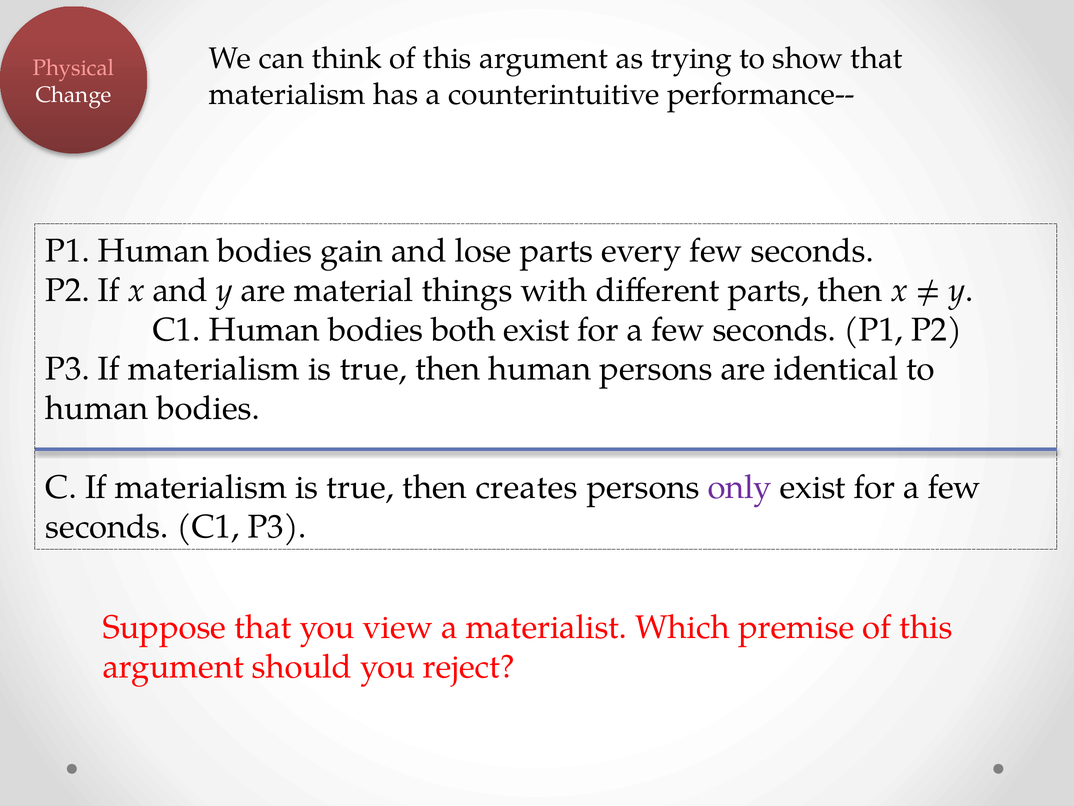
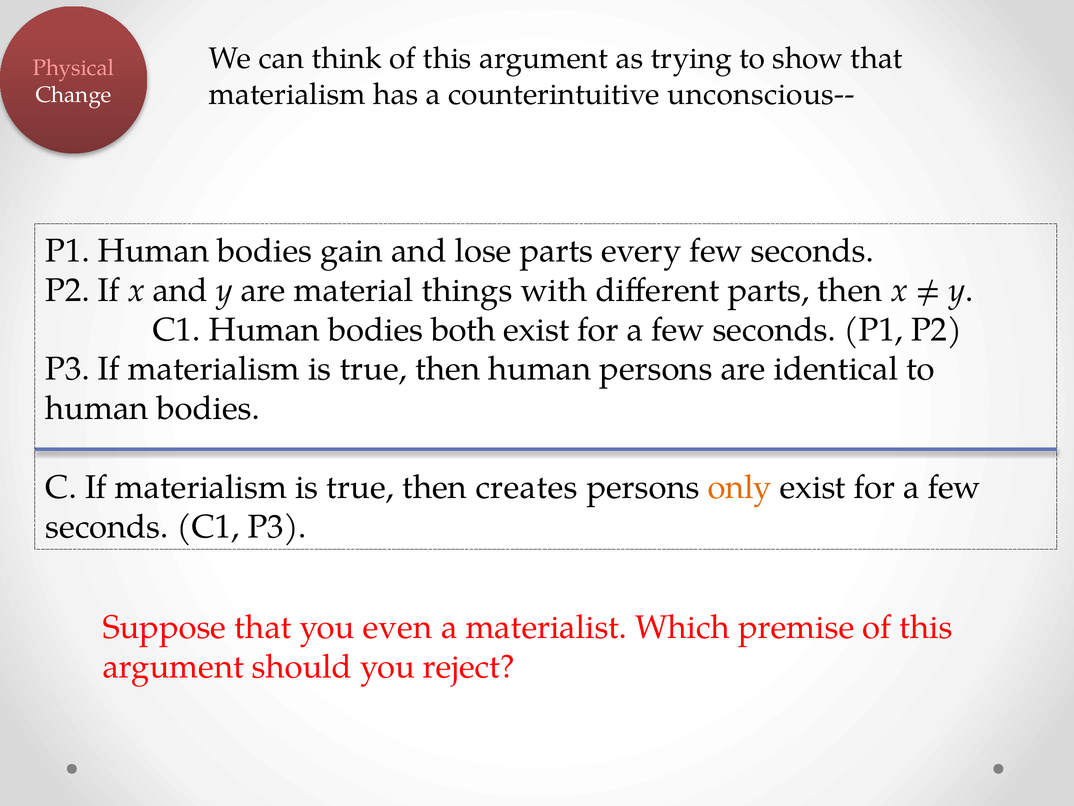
performance--: performance-- -> unconscious-- (761, 94)
only colour: purple -> orange (740, 487)
view: view -> even (398, 627)
